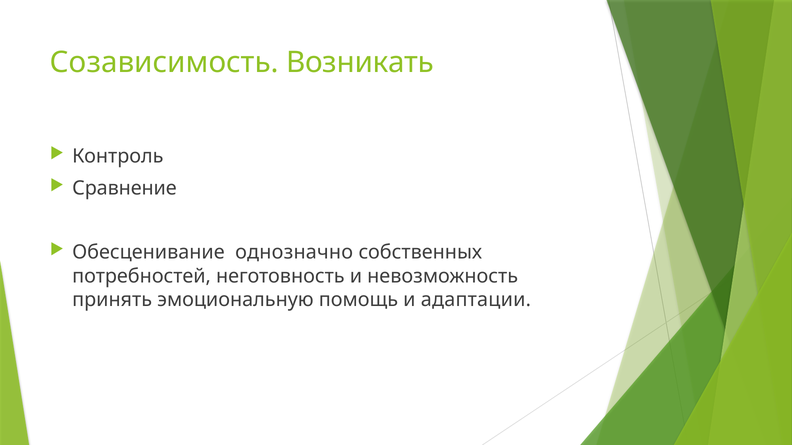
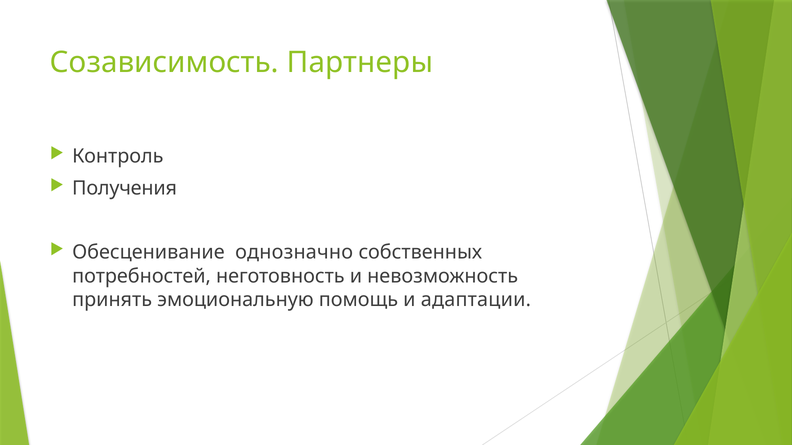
Возникать: Возникать -> Партнеры (360, 62)
Сравнение: Сравнение -> Получения (125, 189)
